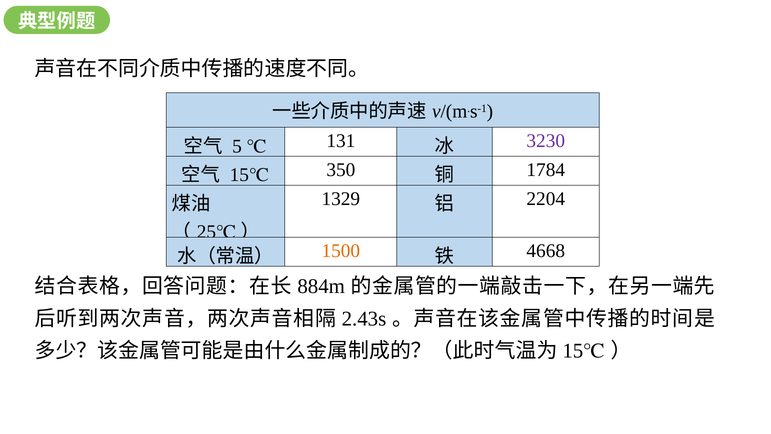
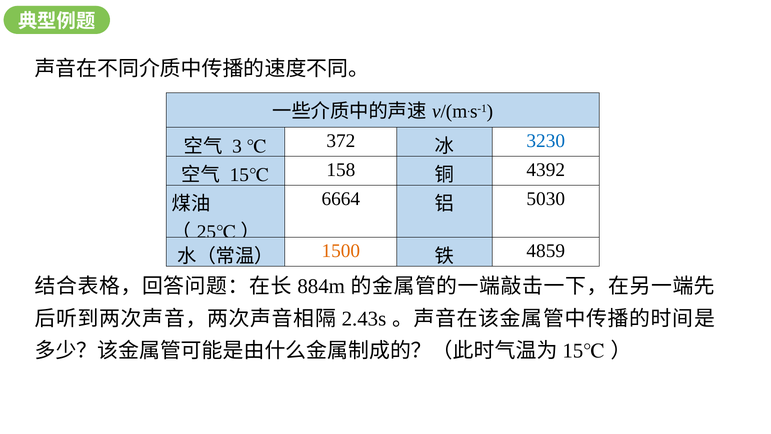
5: 5 -> 3 (237, 146)
131: 131 -> 372 (341, 141)
3230 colour: purple -> blue (546, 141)
350: 350 -> 158 (341, 170)
1784: 1784 -> 4392 (546, 170)
1329: 1329 -> 6664 (341, 199)
2204: 2204 -> 5030 (546, 199)
4668: 4668 -> 4859 (546, 251)
